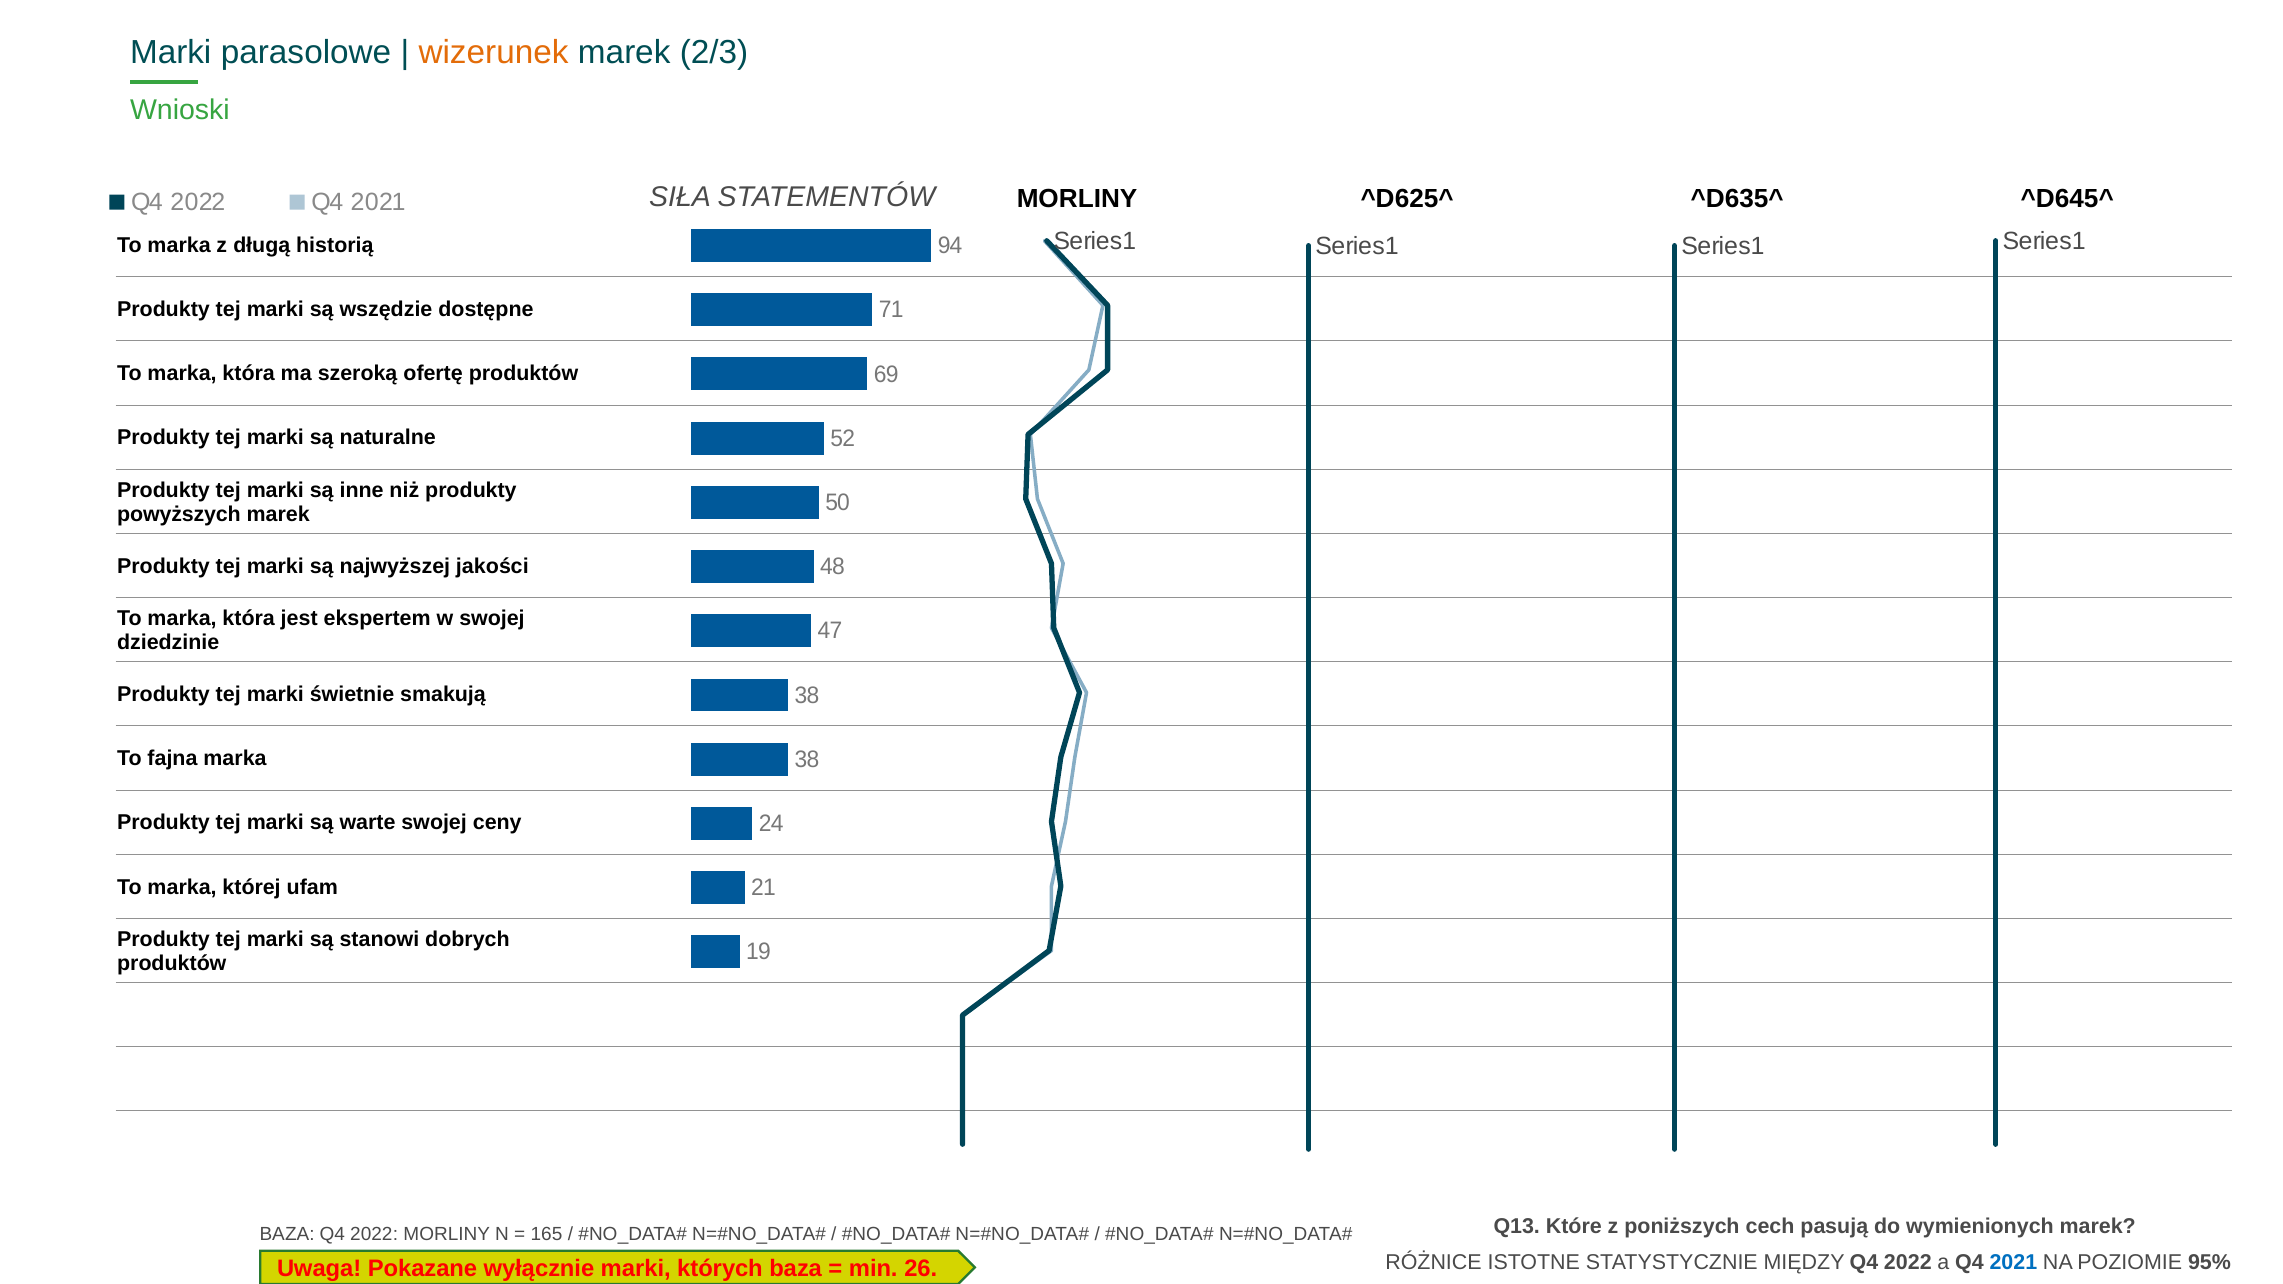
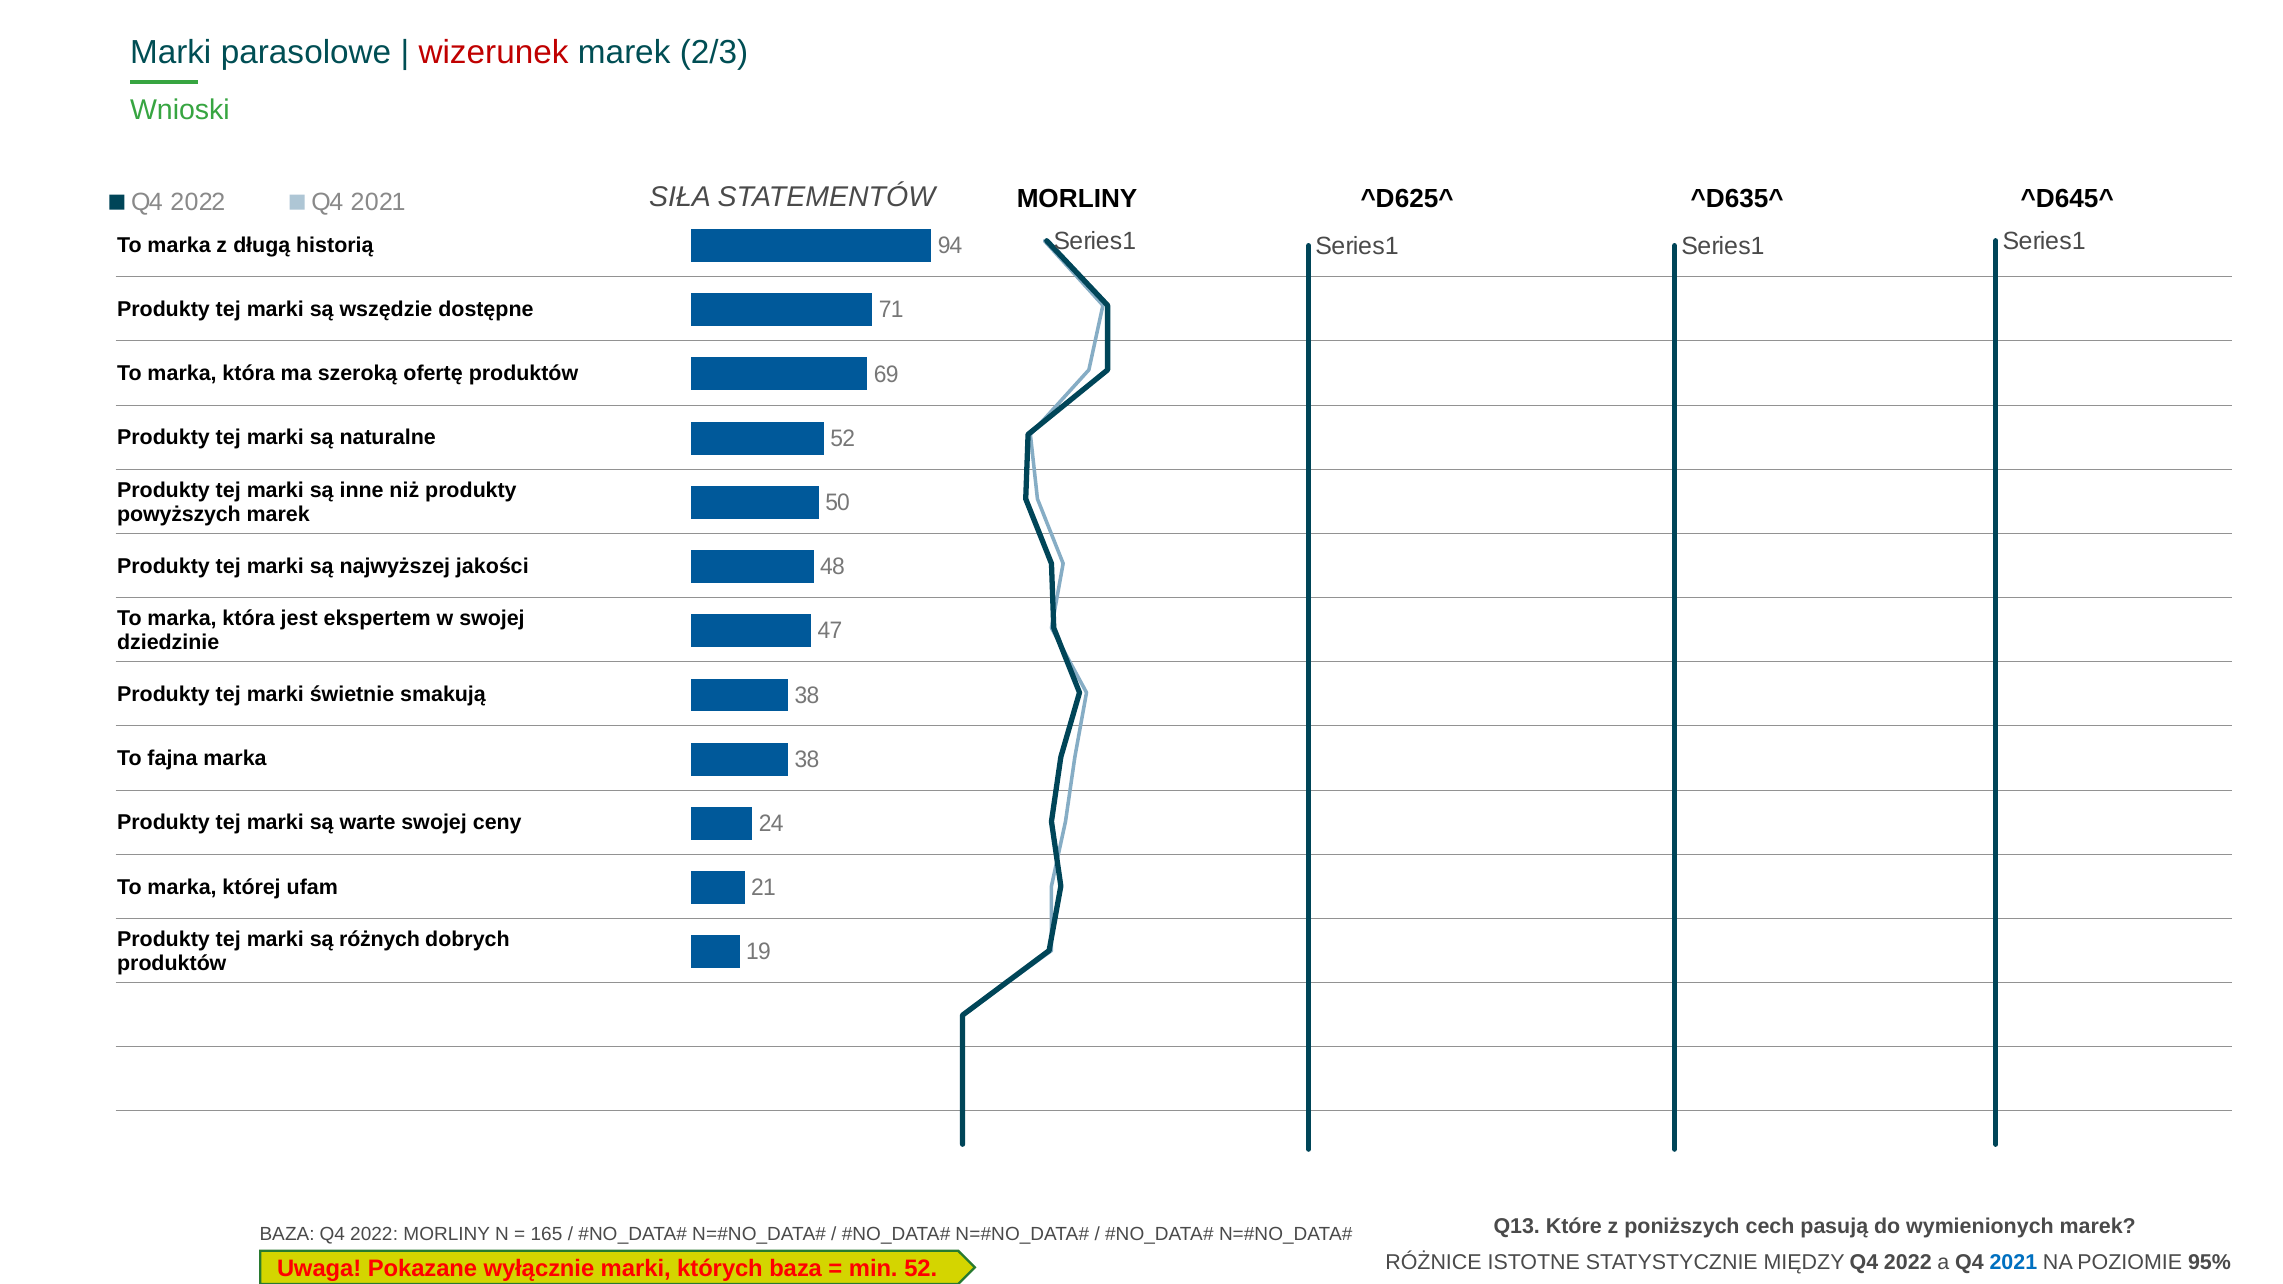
wizerunek colour: orange -> red (494, 53)
stanowi: stanowi -> różnych (380, 939)
min 26: 26 -> 52 (921, 1269)
